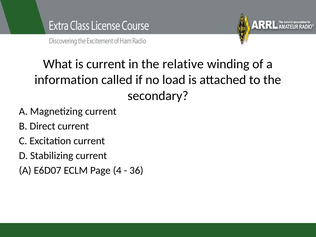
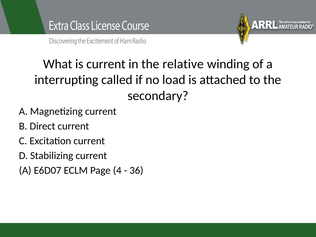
information: information -> interrupting (66, 80)
